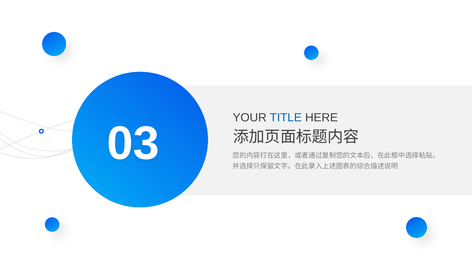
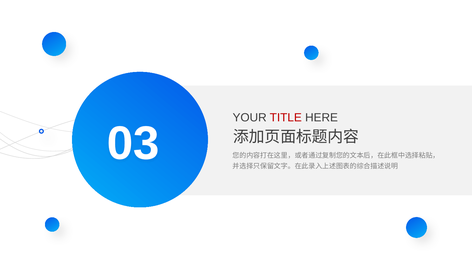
TITLE colour: blue -> red (286, 118)
